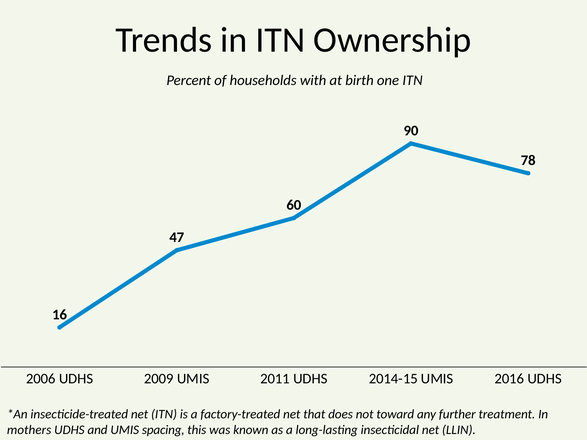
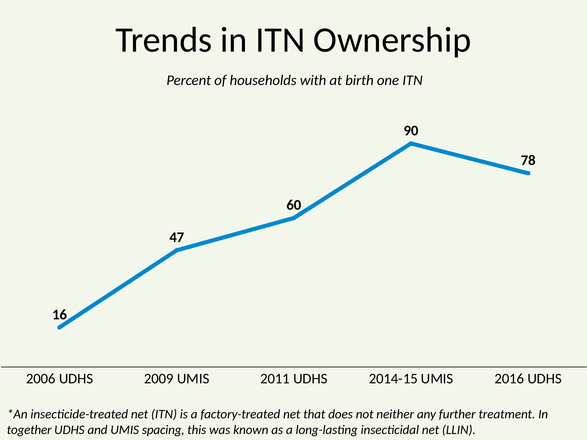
toward: toward -> neither (395, 414)
mothers: mothers -> together (29, 430)
